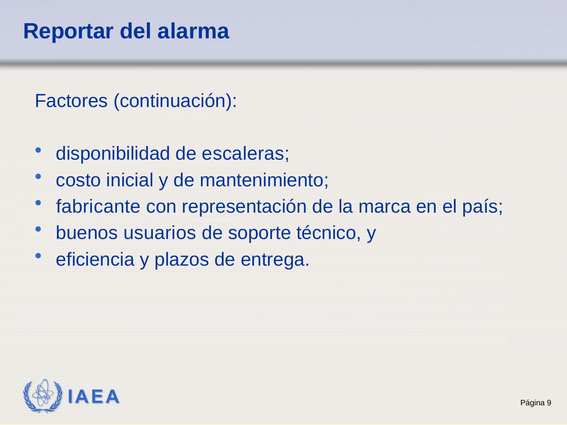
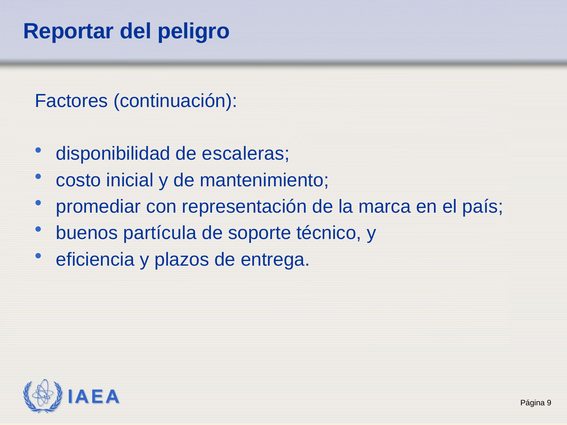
alarma: alarma -> peligro (194, 31)
fabricante: fabricante -> promediar (98, 207)
usuarios: usuarios -> partícula (160, 233)
